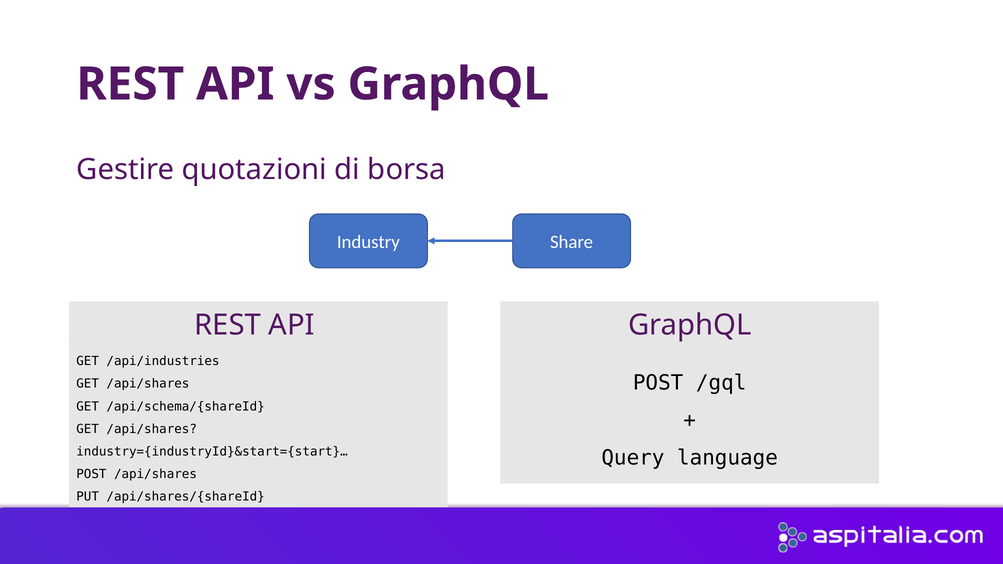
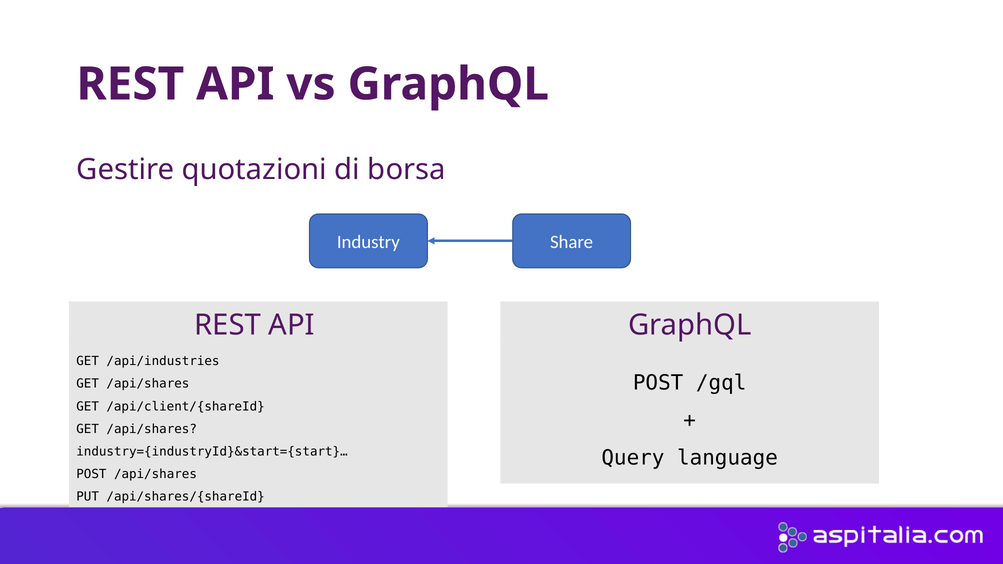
/api/schema/{shareId: /api/schema/{shareId -> /api/client/{shareId (186, 407)
